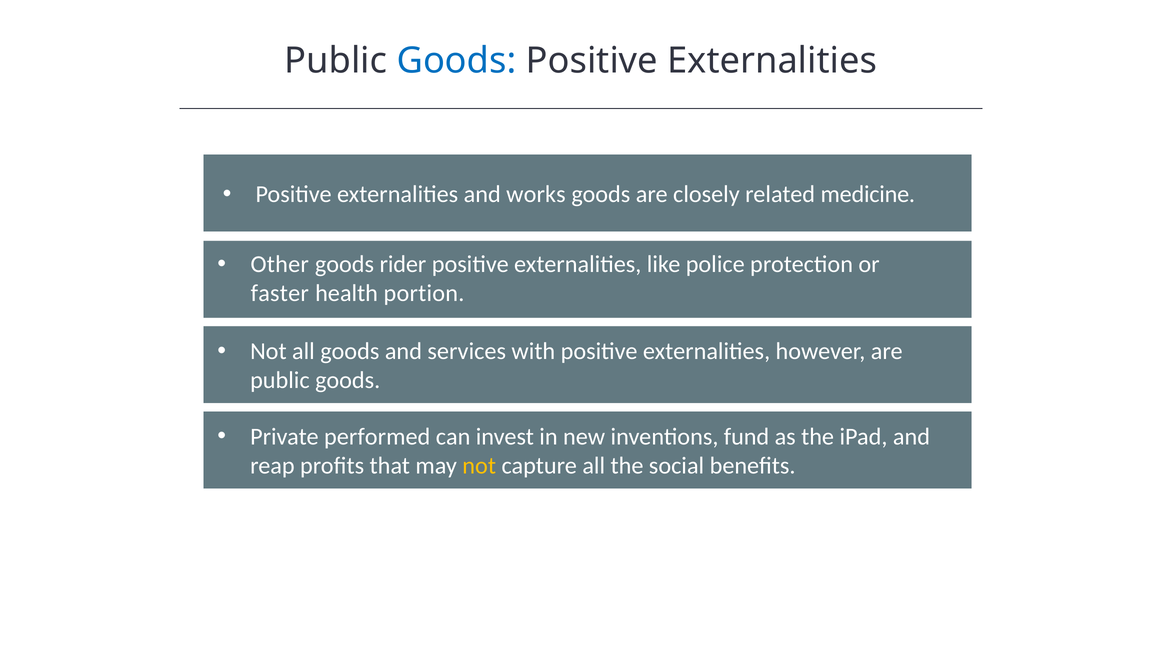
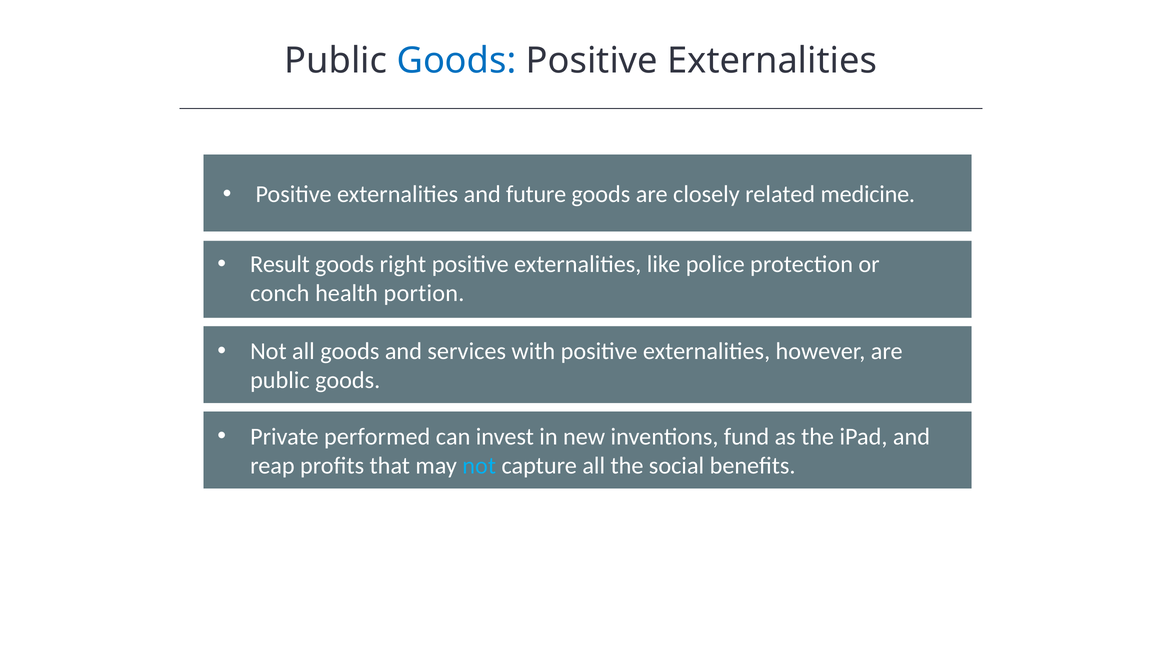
works: works -> future (536, 194)
Other: Other -> Result (280, 264)
rider: rider -> right (403, 264)
faster: faster -> conch (280, 293)
not colour: yellow -> light blue (479, 466)
